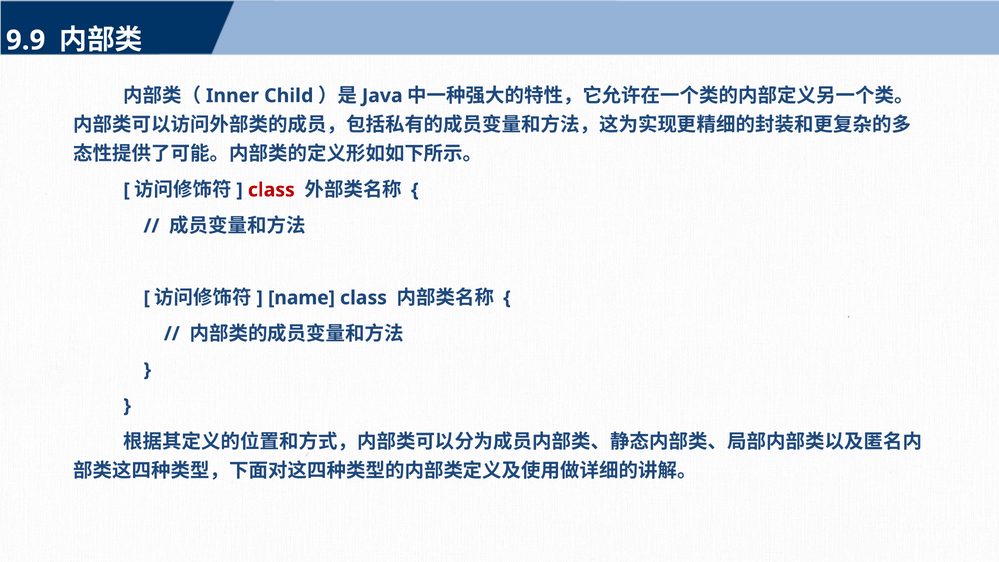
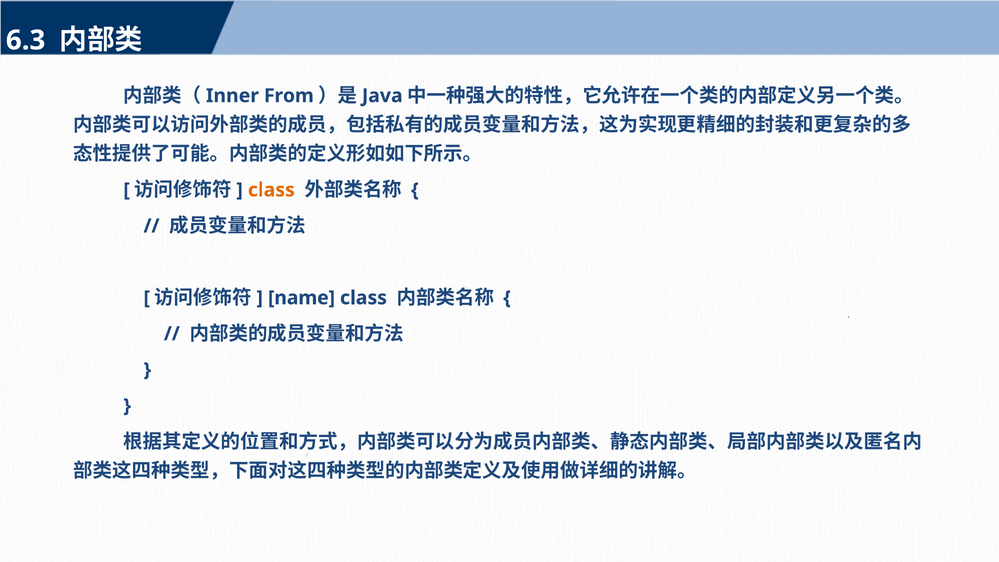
9.9: 9.9 -> 6.3 (26, 40)
Child: Child -> From (289, 96)
class colour: red -> orange (271, 190)
